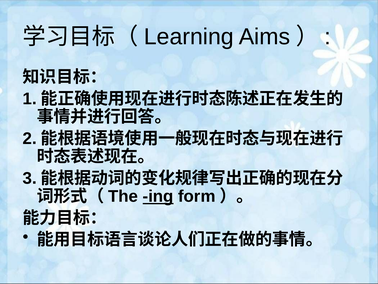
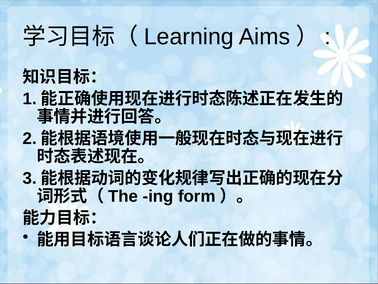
ing underline: present -> none (158, 196)
